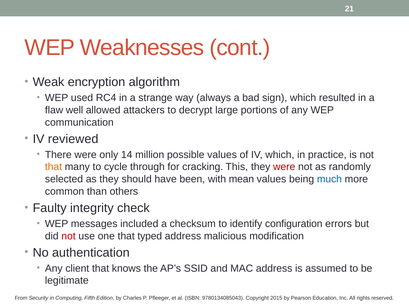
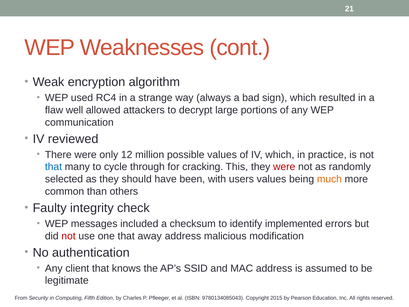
14: 14 -> 12 (127, 155)
that colour: orange -> blue (53, 167)
mean: mean -> users (241, 179)
much colour: blue -> orange (329, 179)
configuration: configuration -> implemented (294, 224)
typed: typed -> away (150, 236)
